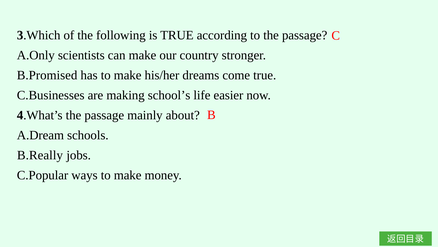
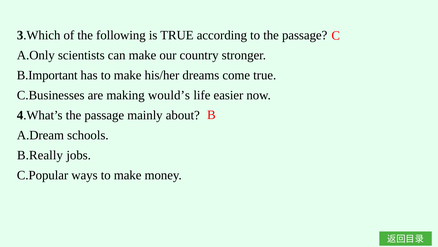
B.Promised: B.Promised -> B.Important (47, 75)
school’s: school’s -> would’s (169, 95)
